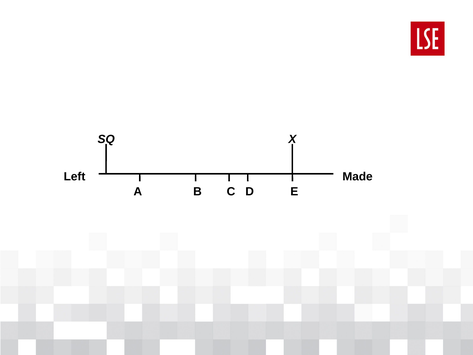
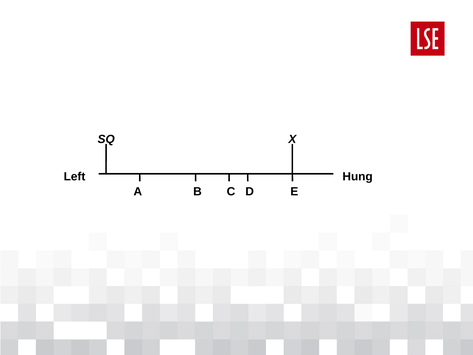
Made: Made -> Hung (358, 176)
